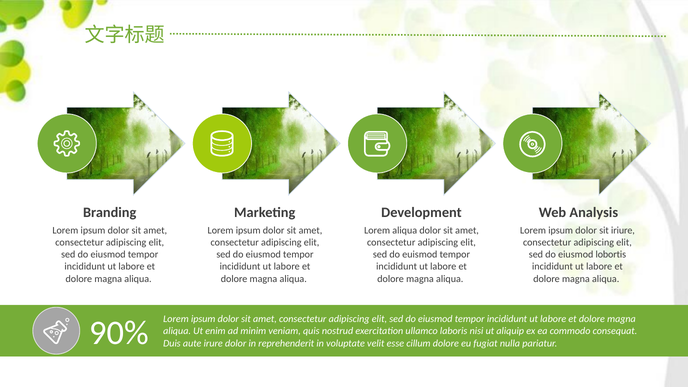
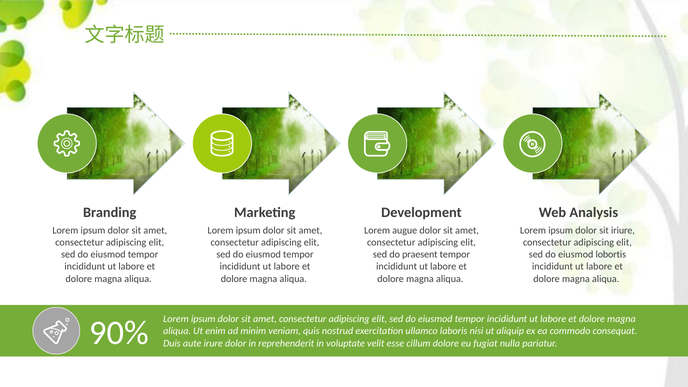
Lorem aliqua: aliqua -> augue (405, 231)
euismod: euismod -> praesent (420, 255)
